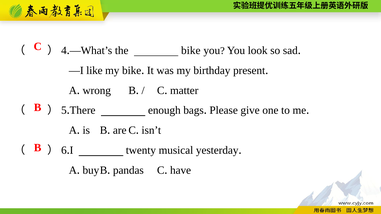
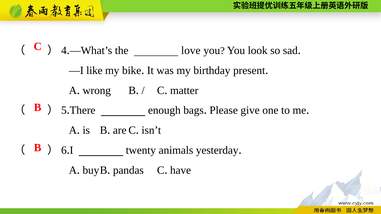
the bike: bike -> love (191, 50)
musical: musical -> animals (176, 151)
